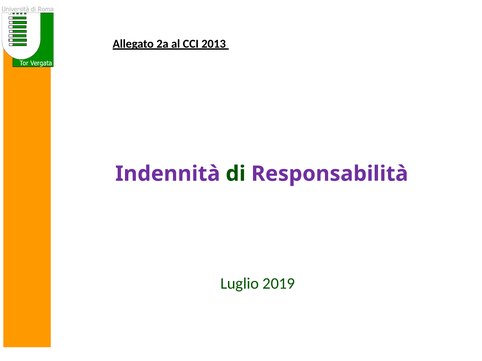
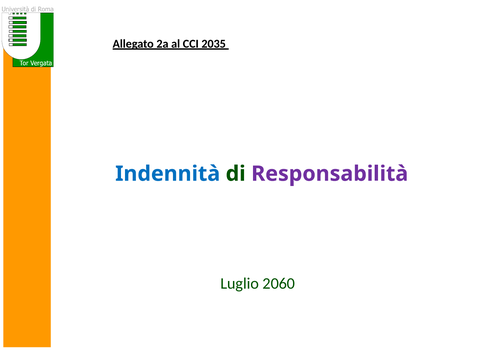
2013: 2013 -> 2035 (214, 44)
Indennità colour: purple -> blue (168, 174)
2019: 2019 -> 2060 (279, 284)
